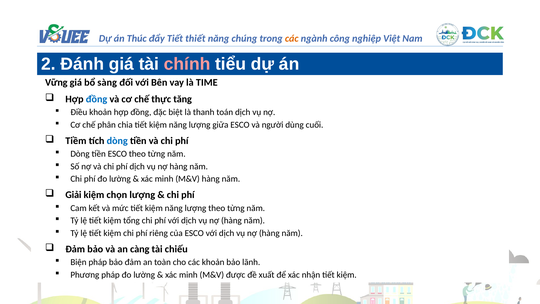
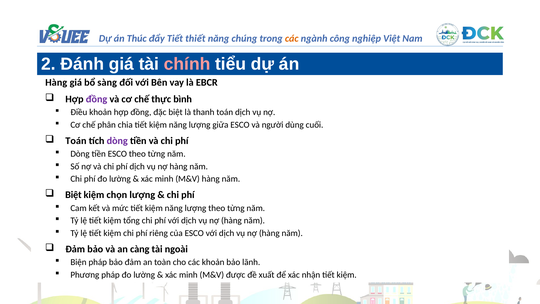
Vững: Vững -> Hàng (56, 83)
TIME: TIME -> EBCR (207, 83)
đồng colour: blue -> purple (97, 99)
tăng: tăng -> bình (183, 99)
Tiềm: Tiềm -> Toán (76, 141)
dòng colour: blue -> purple (117, 141)
Giải: Giải -> Biệt (73, 195)
chiếu: chiếu -> ngoài (176, 249)
